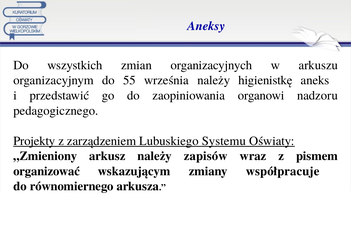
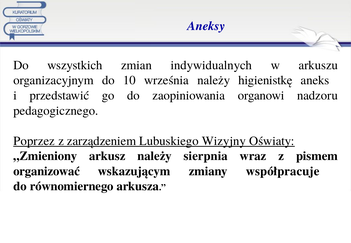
organizacyjnych: organizacyjnych -> indywidualnych (211, 65)
55: 55 -> 10 (129, 80)
Projekty: Projekty -> Poprzez (34, 141)
Systemu: Systemu -> Wizyjny (224, 141)
zapisów: zapisów -> sierpnia (206, 156)
